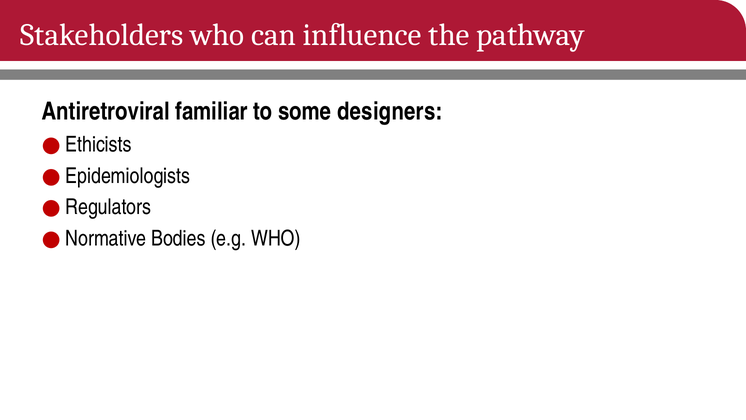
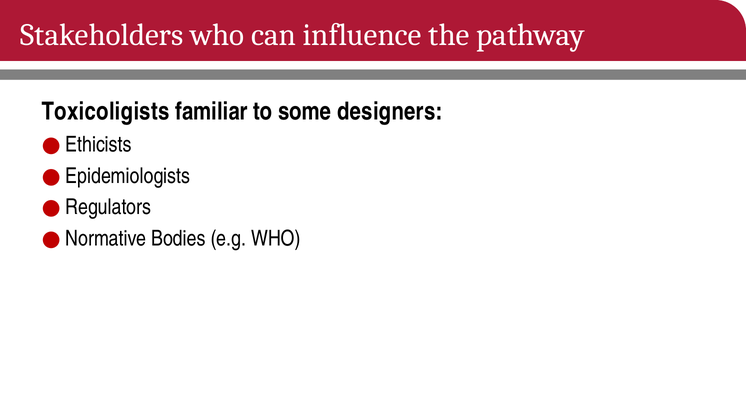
Antiretroviral: Antiretroviral -> Toxicoligists (106, 112)
